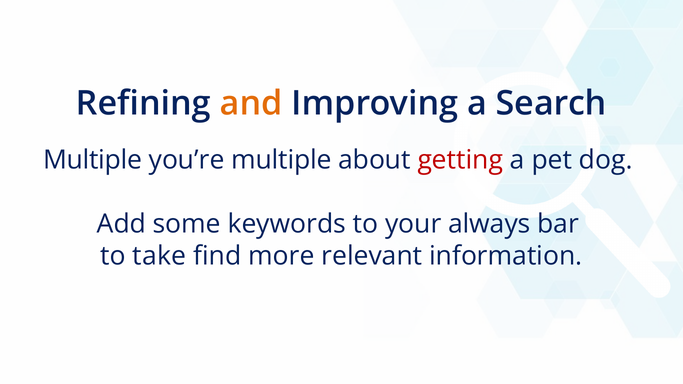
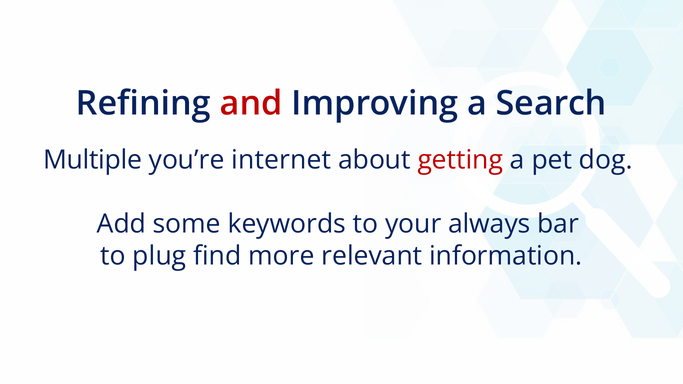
and colour: orange -> red (251, 103)
you’re multiple: multiple -> internet (281, 160)
take: take -> plug (159, 256)
